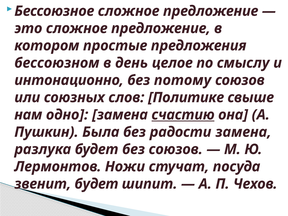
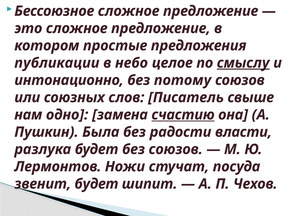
бессоюзном: бессоюзном -> публикации (57, 63)
день: день -> небо (132, 63)
смыслу underline: none -> present (243, 63)
Политике: Политике -> Писатель (186, 97)
радости замена: замена -> власти (243, 132)
